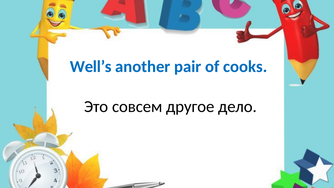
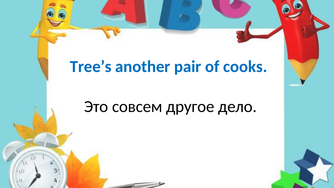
Well’s: Well’s -> Tree’s (91, 66)
